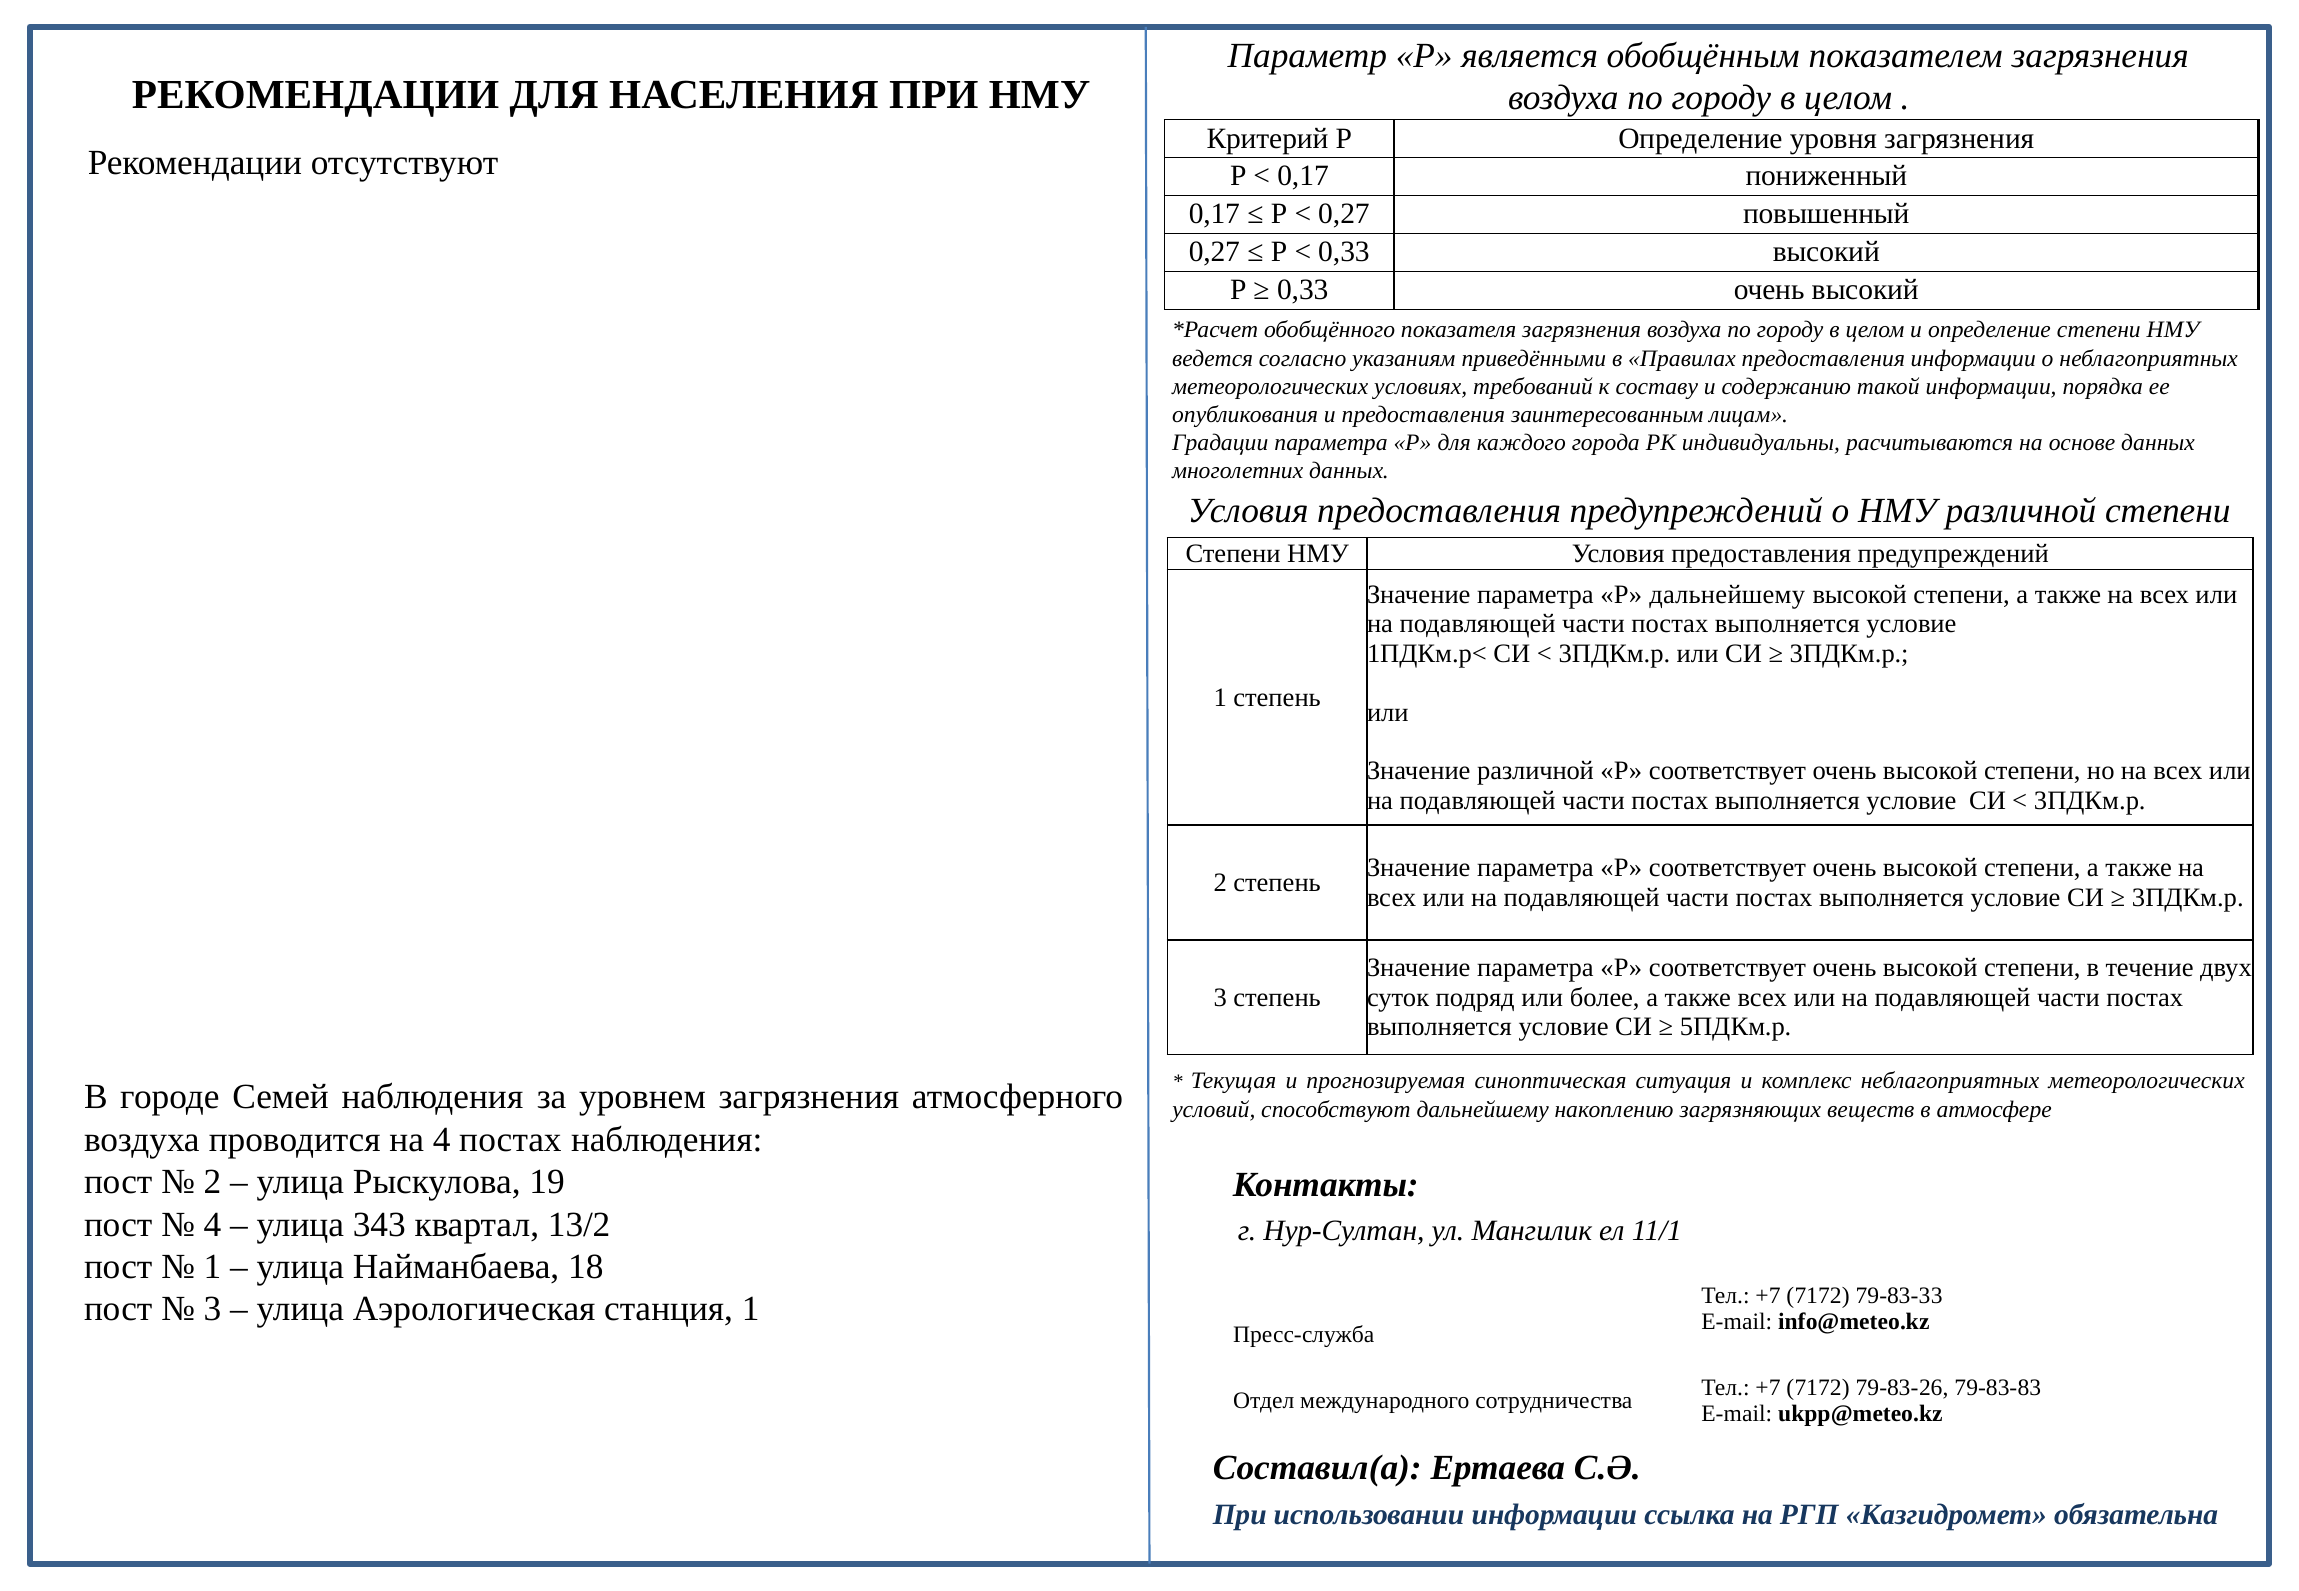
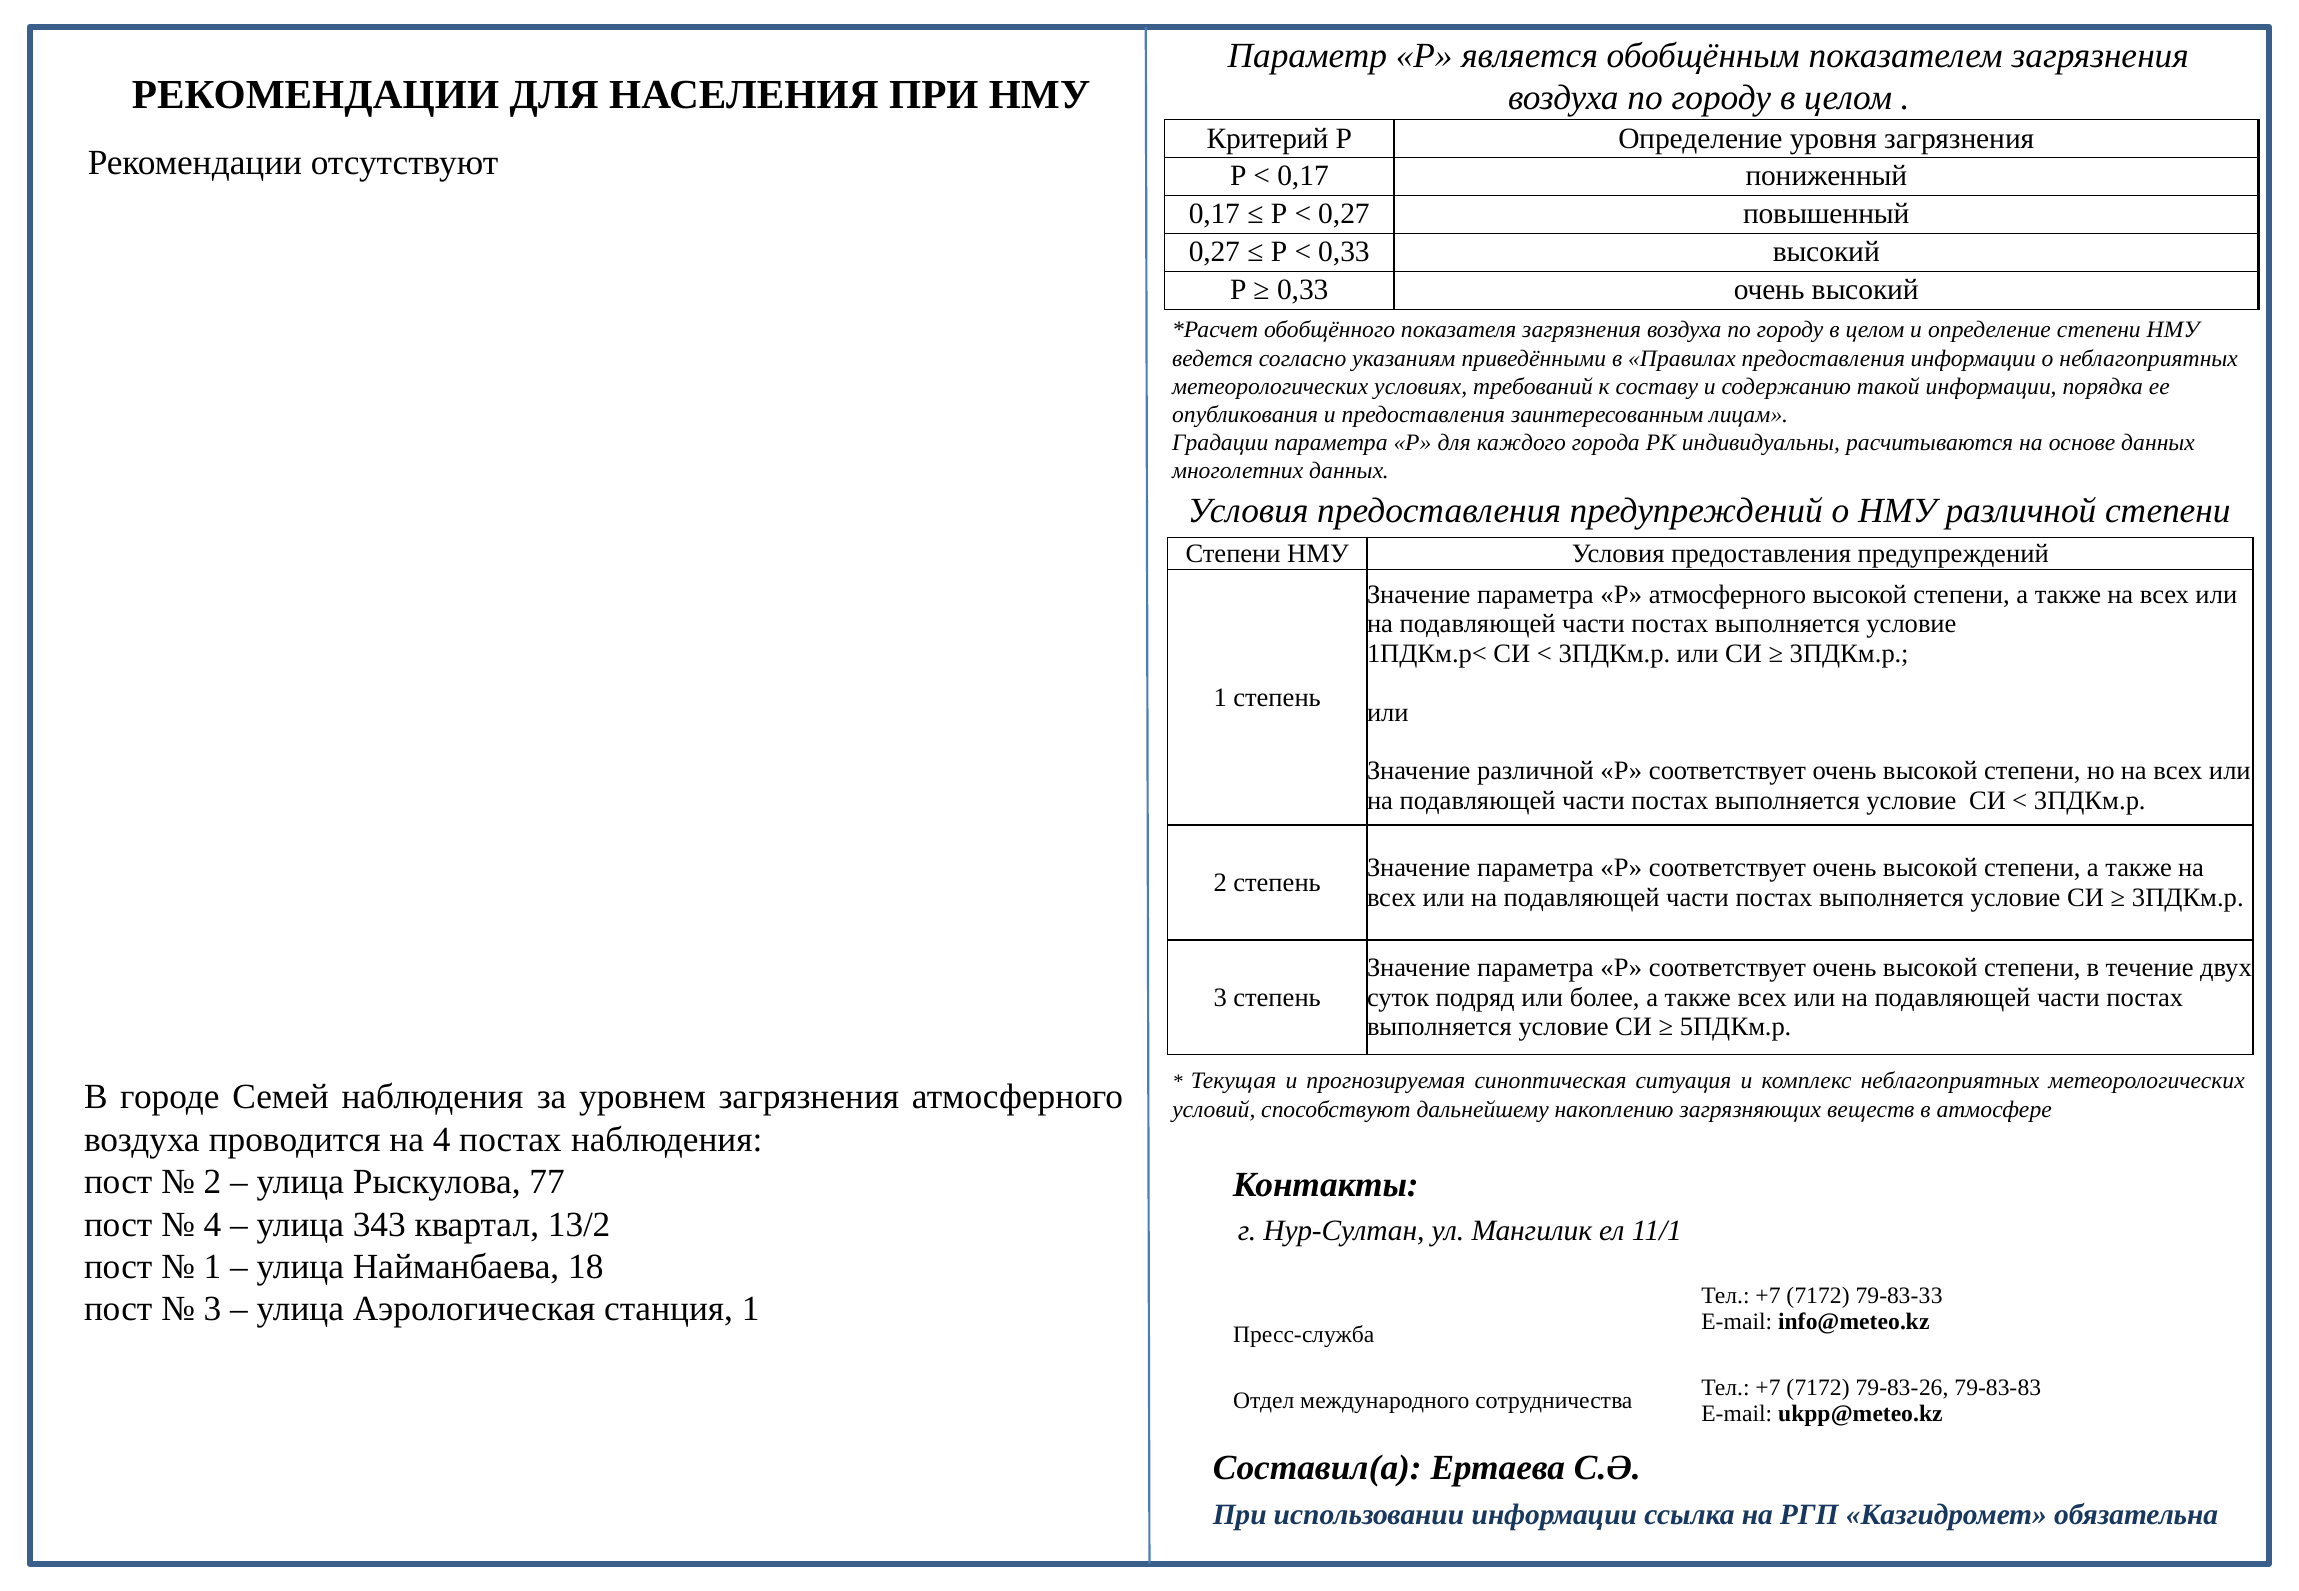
Р дальнейшему: дальнейшему -> атмосферного (1727, 595)
19: 19 -> 77 (547, 1182)
